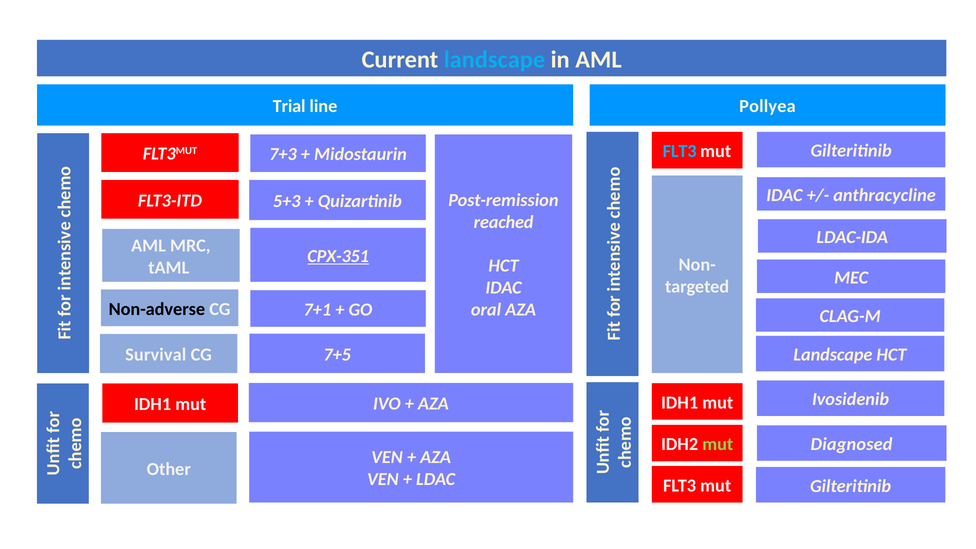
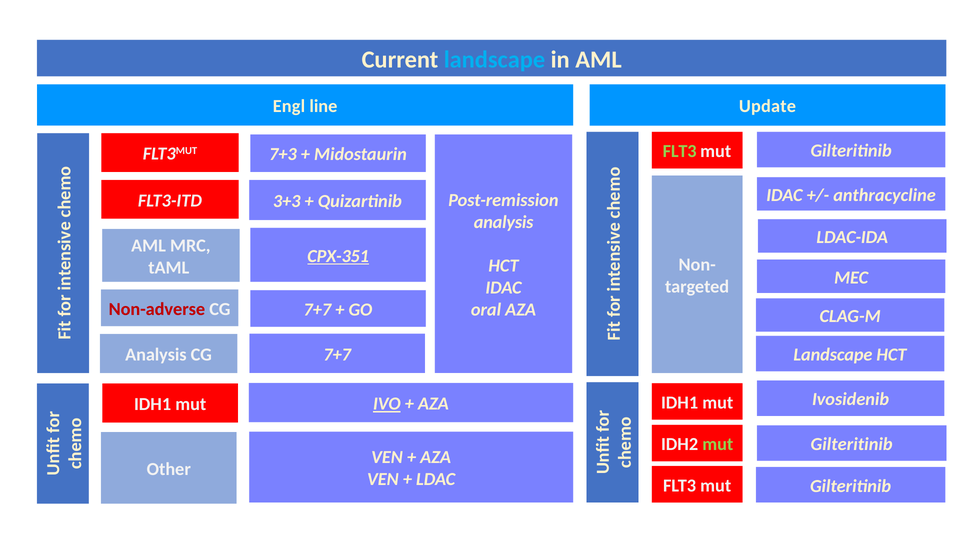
Trial: Trial -> Engl (289, 106)
Pollyea: Pollyea -> Update (767, 106)
FLT3 colour: light blue -> light green (680, 151)
5+3: 5+3 -> 3+3 (287, 201)
reached: reached -> analysis (504, 222)
Non-adverse colour: black -> red (157, 309)
7+1: 7+1 -> 7+7 (317, 310)
Survival: Survival -> Analysis (156, 355)
7+5: 7+5 -> 7+7 (337, 355)
IVO underline: none -> present (387, 404)
Diagnosed: Diagnosed -> Gilteritinib (852, 444)
